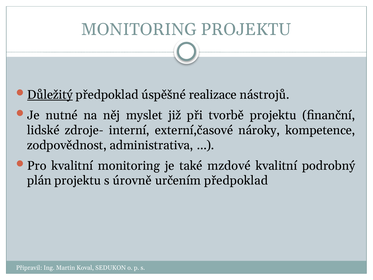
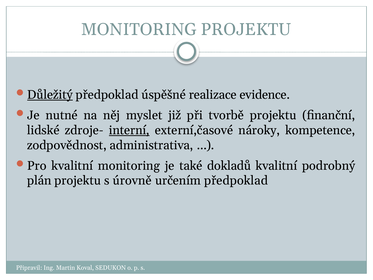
nástrojů: nástrojů -> evidence (265, 95)
interní underline: none -> present (129, 130)
mzdové: mzdové -> dokladů (229, 166)
